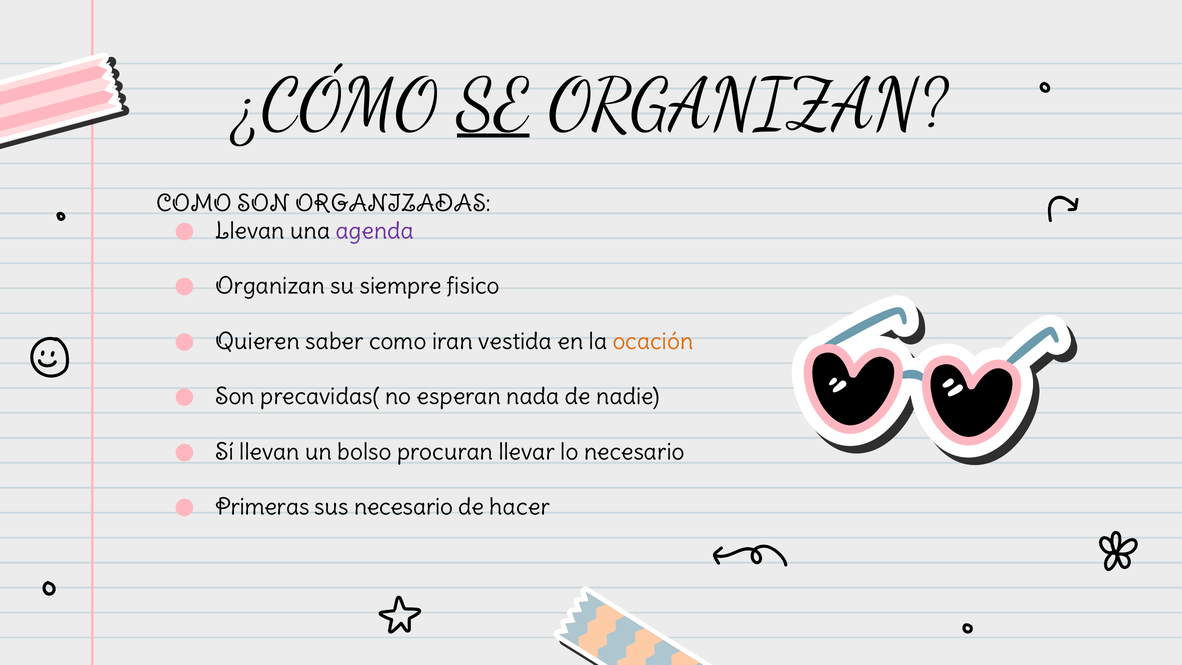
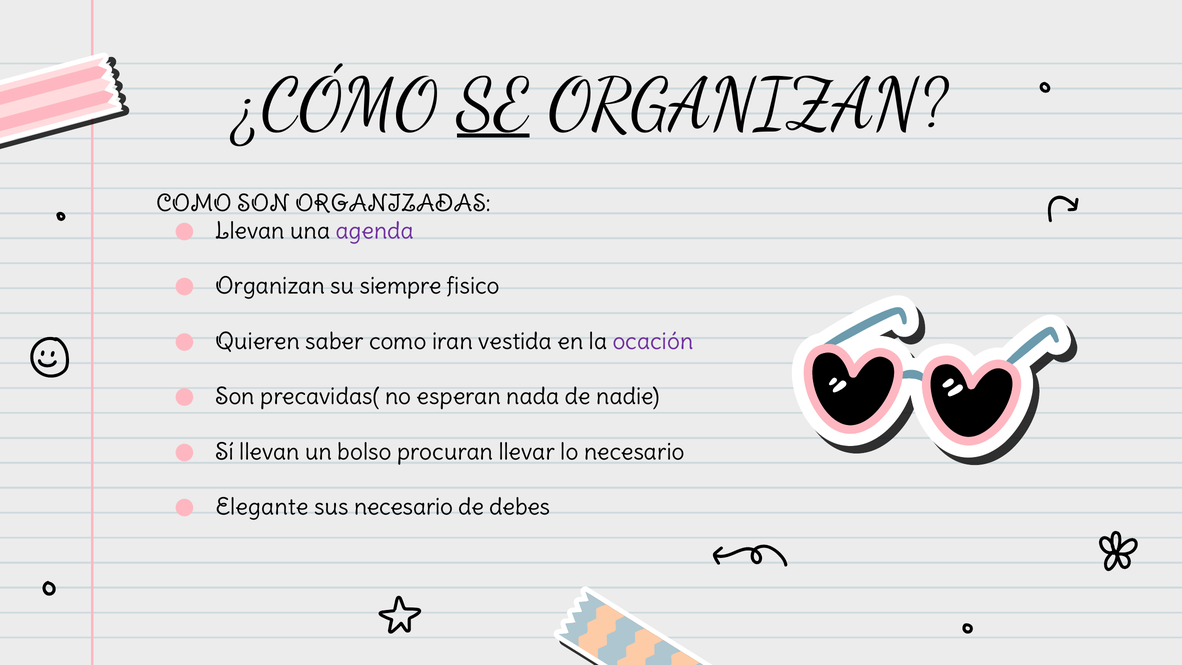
ocación colour: orange -> purple (653, 341)
Primeras: Primeras -> Elegante (262, 507)
hacer: hacer -> debes (520, 507)
